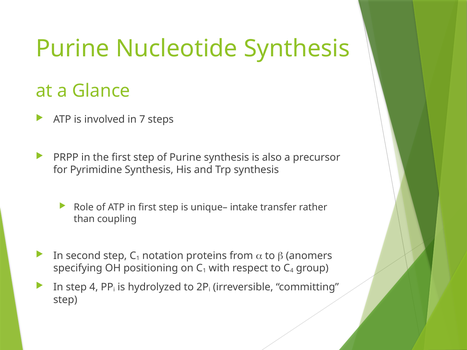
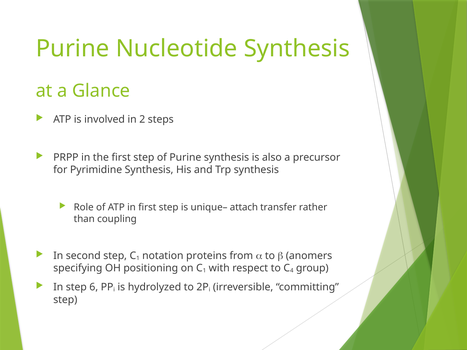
7: 7 -> 2 (142, 120)
intake: intake -> attach (244, 207)
step 4: 4 -> 6 (94, 287)
